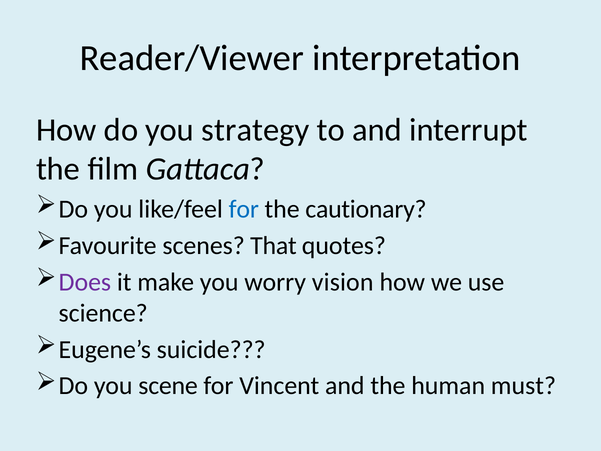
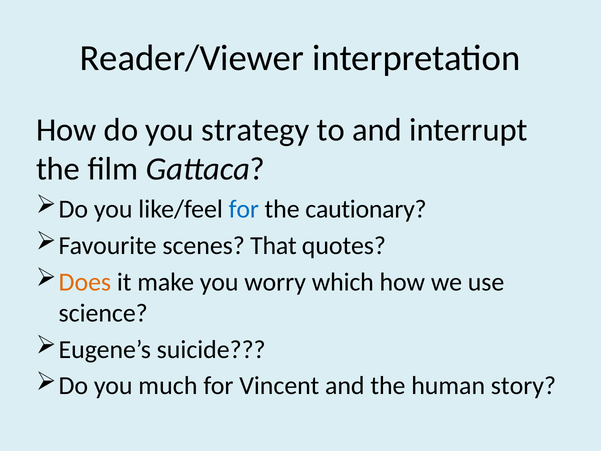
Does colour: purple -> orange (85, 282)
vision: vision -> which (343, 282)
scene: scene -> much (168, 386)
must: must -> story (523, 386)
